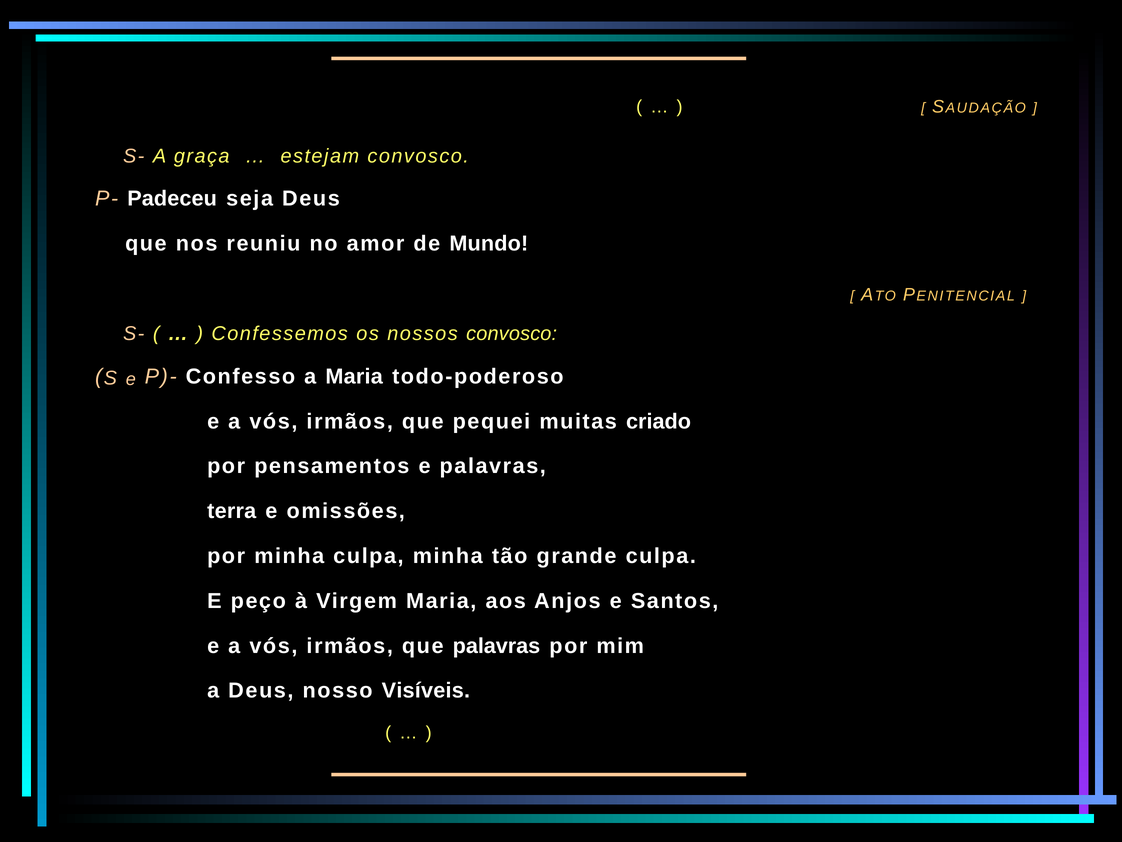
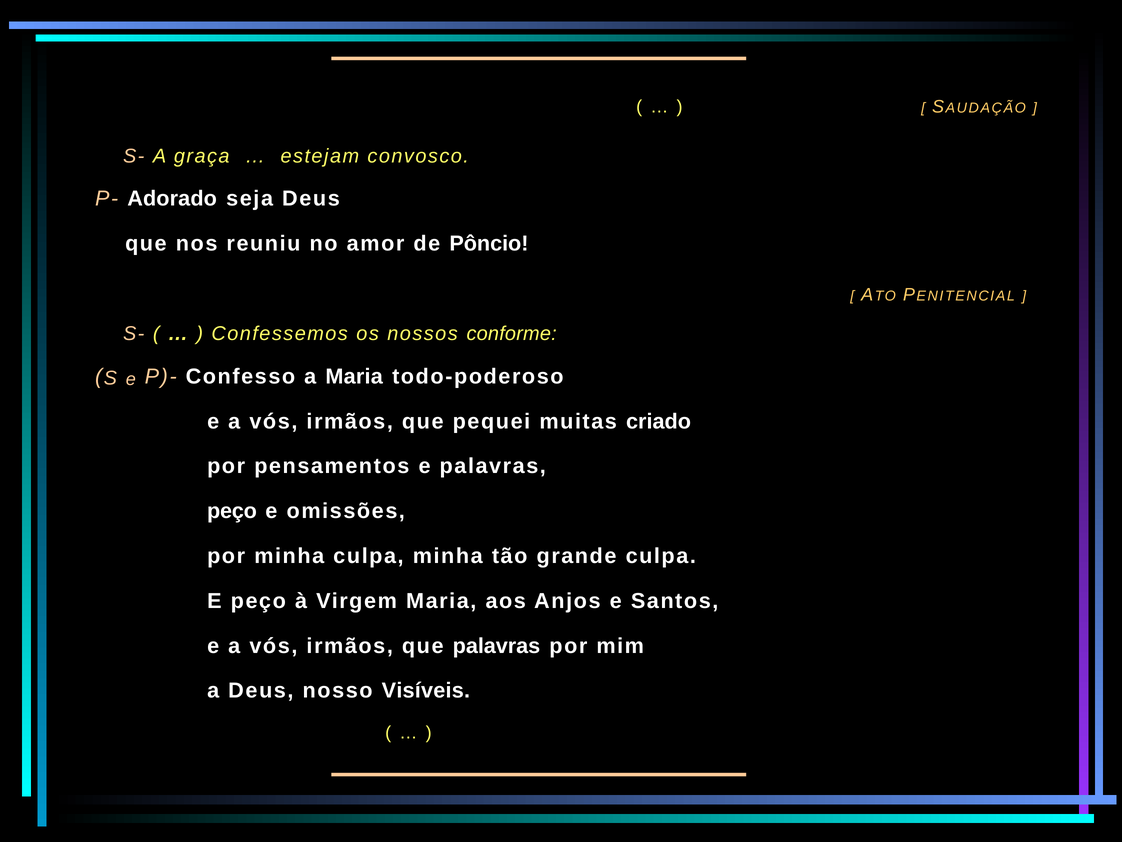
Padeceu: Padeceu -> Adorado (172, 199)
Mundo: Mundo -> Pôncio (489, 243)
nossos convosco: convosco -> conforme (512, 333)
terra: terra -> peço (232, 511)
